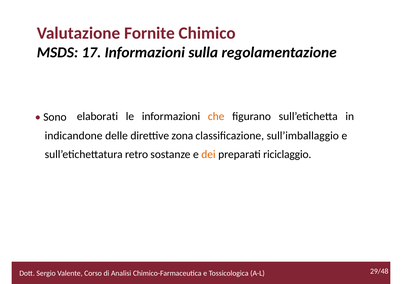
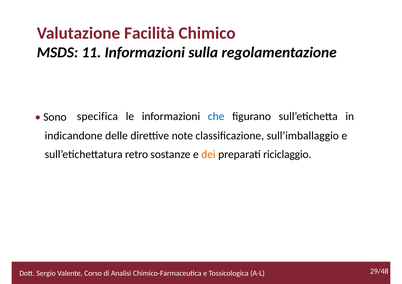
Fornite: Fornite -> Facilità (149, 33)
17: 17 -> 11 (91, 53)
elaborati: elaborati -> specifica (97, 116)
che colour: orange -> blue (216, 116)
zona: zona -> note (182, 136)
